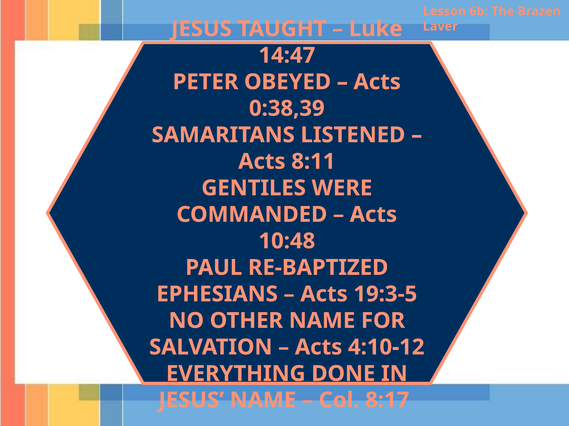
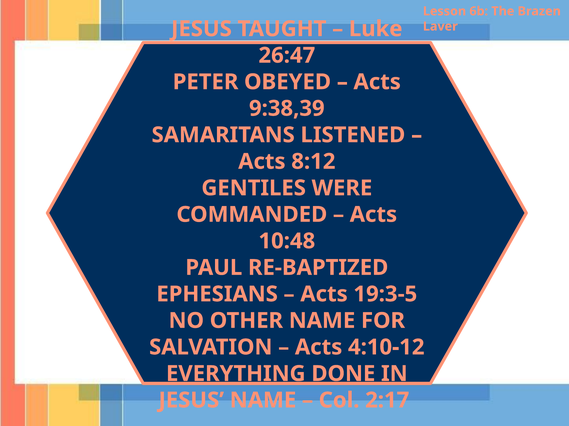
14:47: 14:47 -> 26:47 (287, 55)
0:38,39: 0:38,39 -> 9:38,39 (287, 109)
8:11: 8:11 -> 8:12 (313, 162)
8:17: 8:17 -> 2:17 (387, 401)
